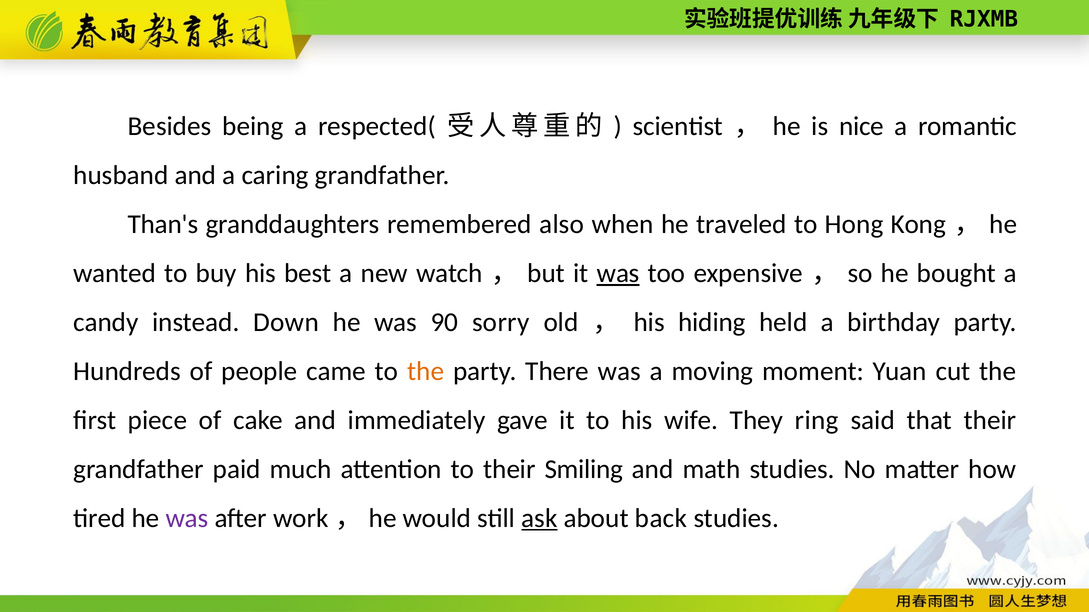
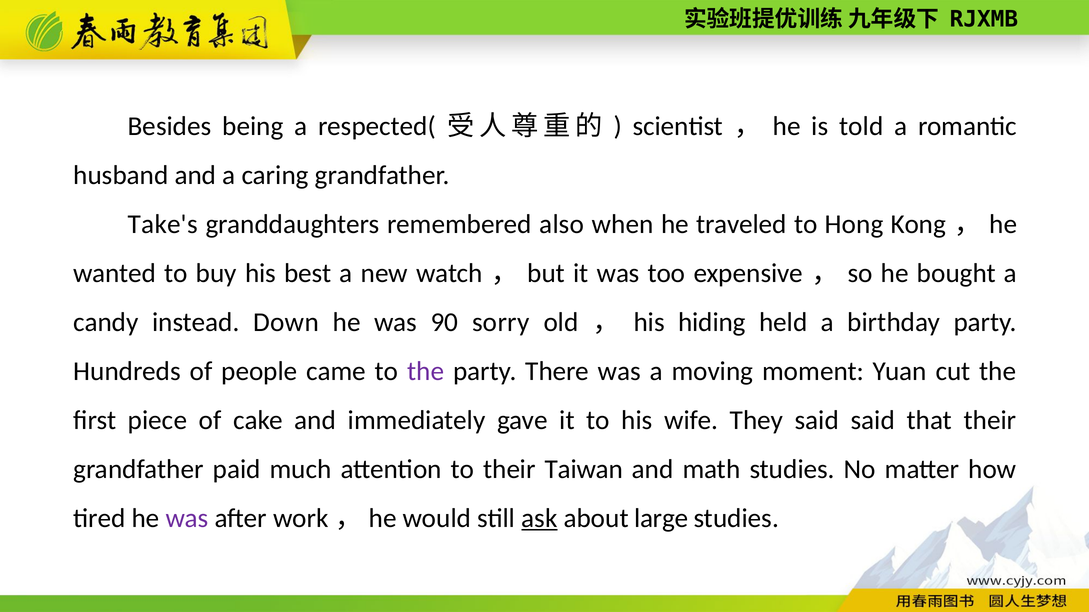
nice: nice -> told (861, 126)
Than's: Than's -> Take's (163, 224)
was underline: present -> none (618, 273)
the colour: orange -> purple (426, 372)
They ring: ring -> said (817, 421)
Smiling: Smiling -> Taiwan (584, 470)
back: back -> large (661, 519)
